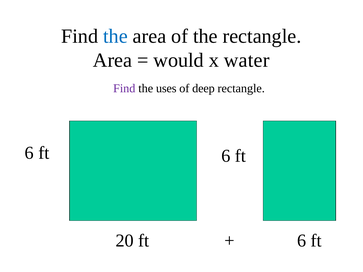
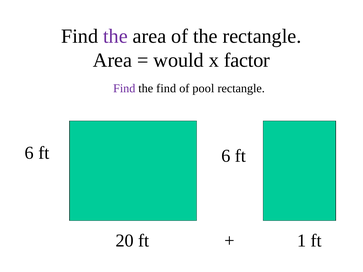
the colour: blue -> purple (115, 36)
water: water -> factor (247, 60)
the uses: uses -> find (166, 89)
deep: deep -> pool (203, 89)
6: 6 -> 1 (302, 241)
